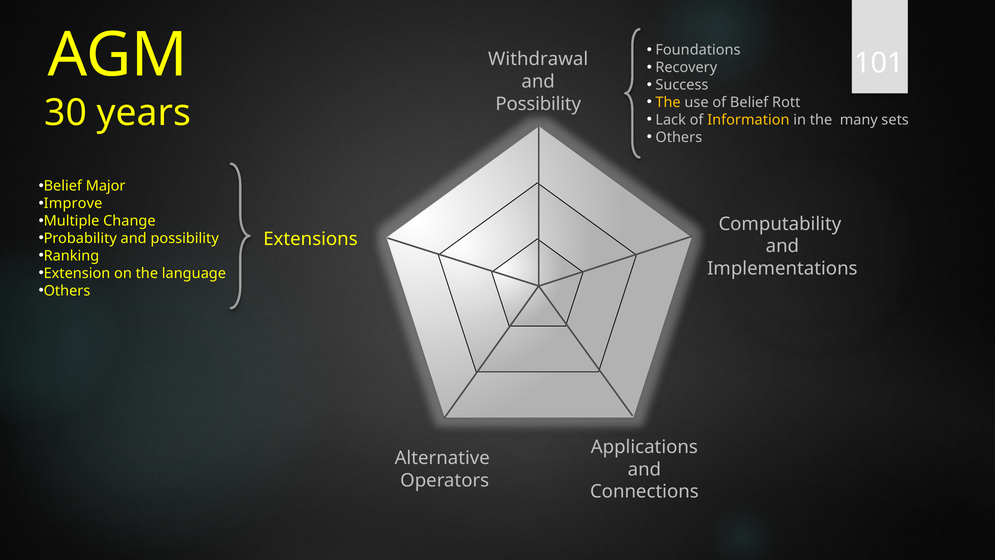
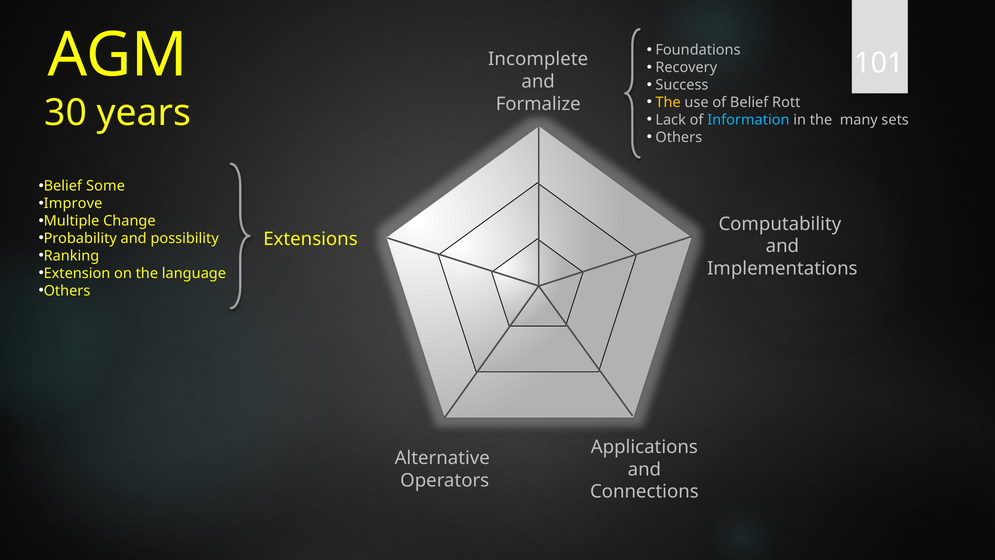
Withdrawal: Withdrawal -> Incomplete (538, 59)
Possibility: Possibility -> Formalize (538, 104)
Information colour: yellow -> light blue (748, 120)
Major: Major -> Some (105, 186)
